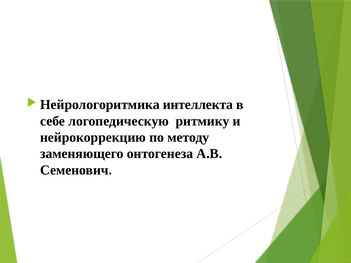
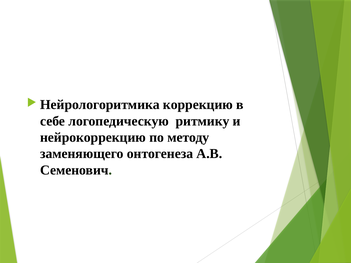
интеллекта: интеллекта -> коррекцию (198, 105)
